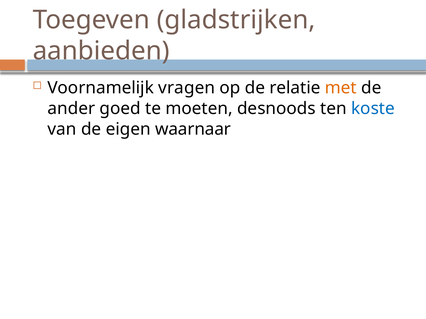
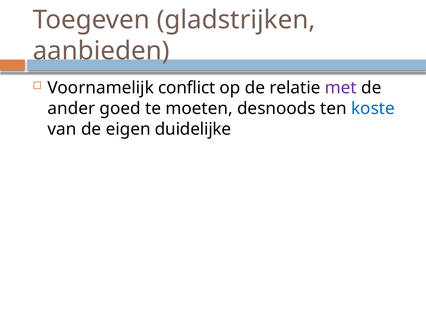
vragen: vragen -> conflict (187, 88)
met colour: orange -> purple (341, 88)
waarnaar: waarnaar -> duidelijke (193, 129)
